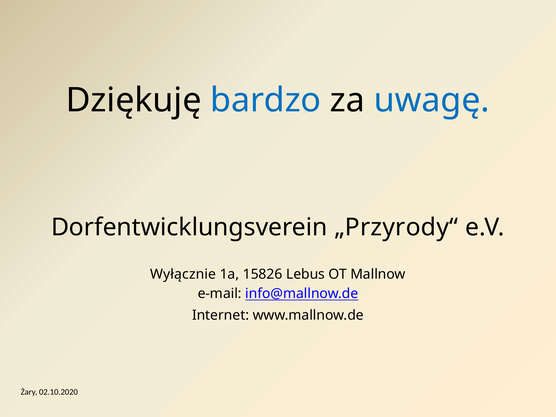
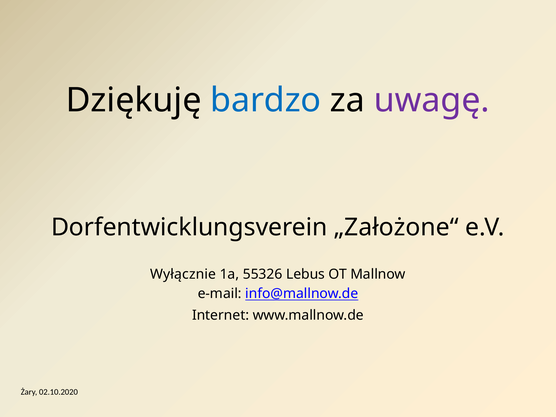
uwagę colour: blue -> purple (432, 100)
„Przyrody“: „Przyrody“ -> „Założone“ (396, 227)
15826: 15826 -> 55326 (263, 274)
